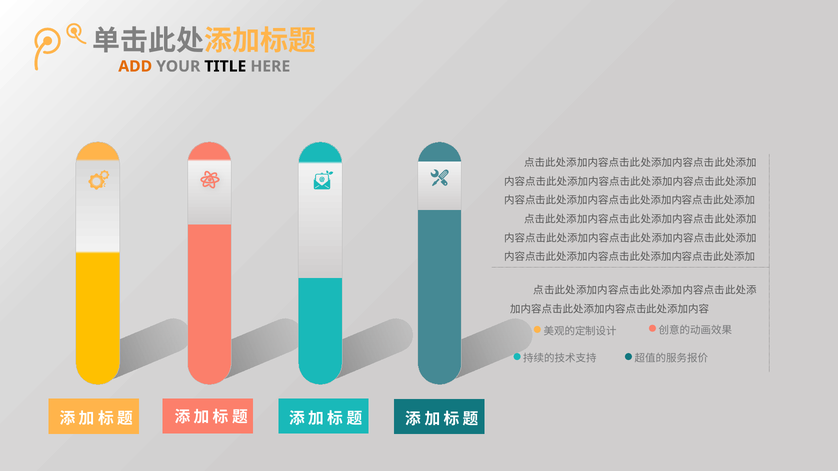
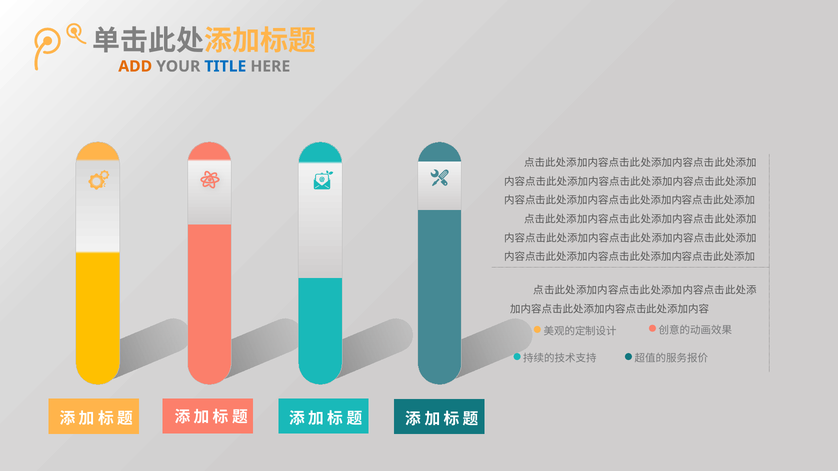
TITLE colour: black -> blue (225, 66)
